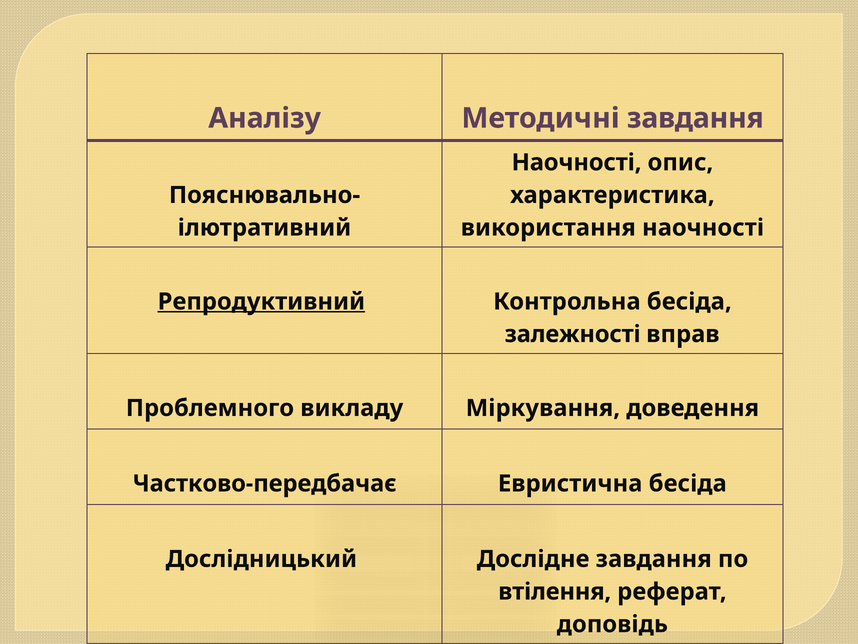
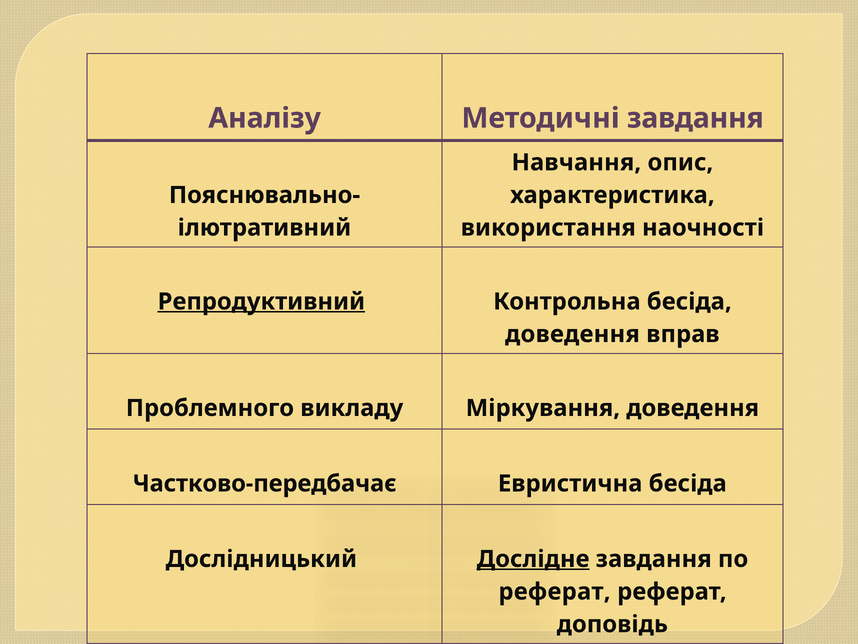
Наочності: Наочності -> Навчання (576, 162)
залежності: залежності -> доведення (572, 334)
Дослідне underline: none -> present (533, 559)
втілення: втілення -> реферат (554, 591)
